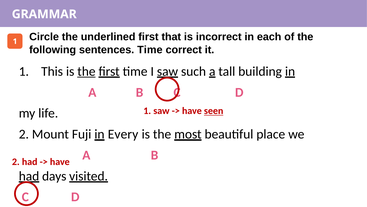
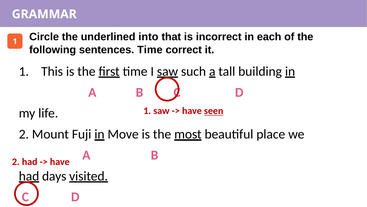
underlined first: first -> into (148, 37)
the underline: present -> none (86, 71)
Every: Every -> Move (123, 134)
